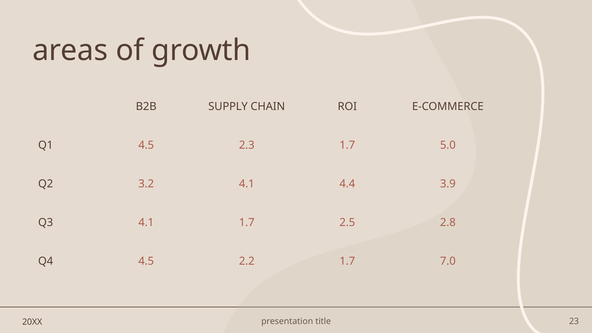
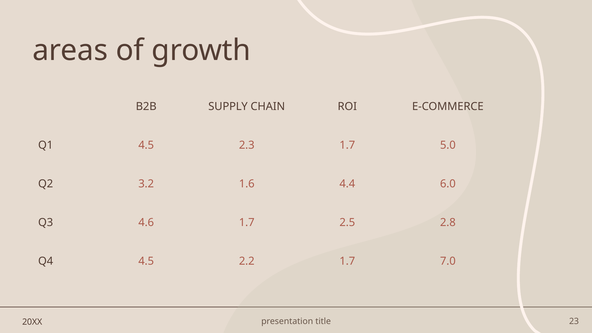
3.2 4.1: 4.1 -> 1.6 (247, 184)
3.9: 3.9 -> 6.0 (448, 184)
Q3 4.1: 4.1 -> 4.6 (146, 222)
